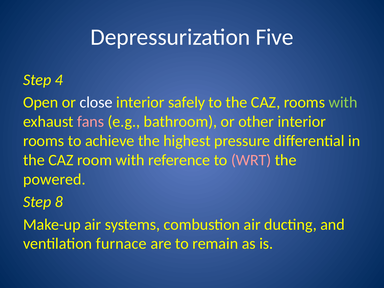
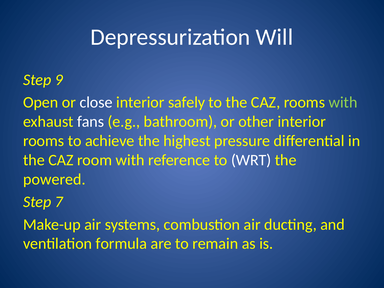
Five: Five -> Will (274, 37)
4: 4 -> 9 (59, 80)
fans colour: pink -> white (91, 122)
WRT colour: pink -> white (251, 160)
8: 8 -> 7 (59, 202)
furnace: furnace -> formula (121, 244)
